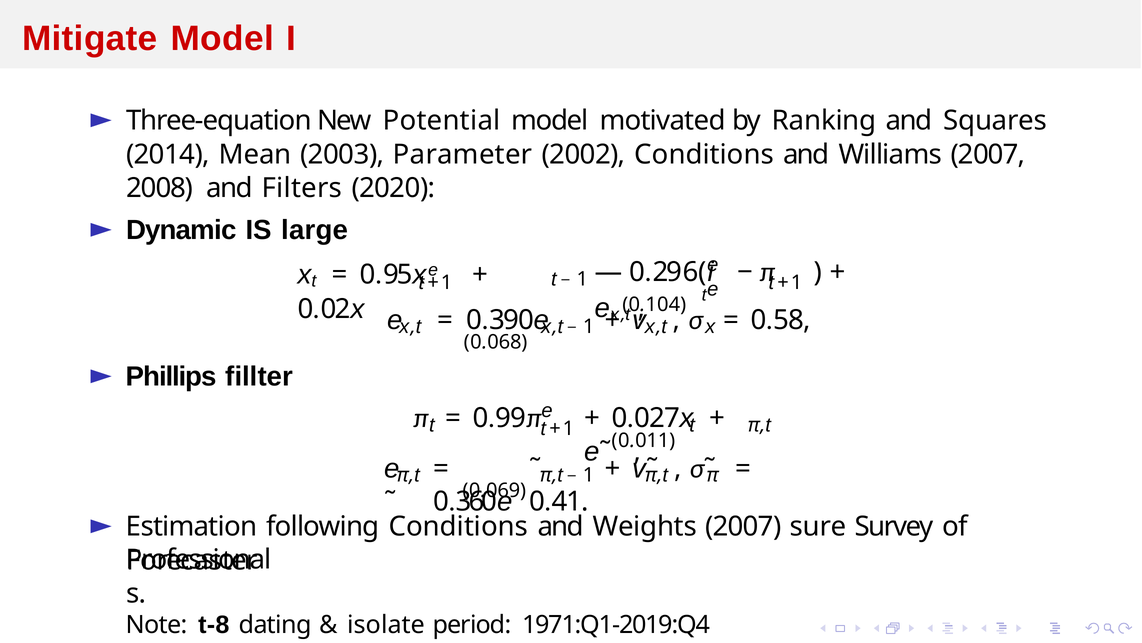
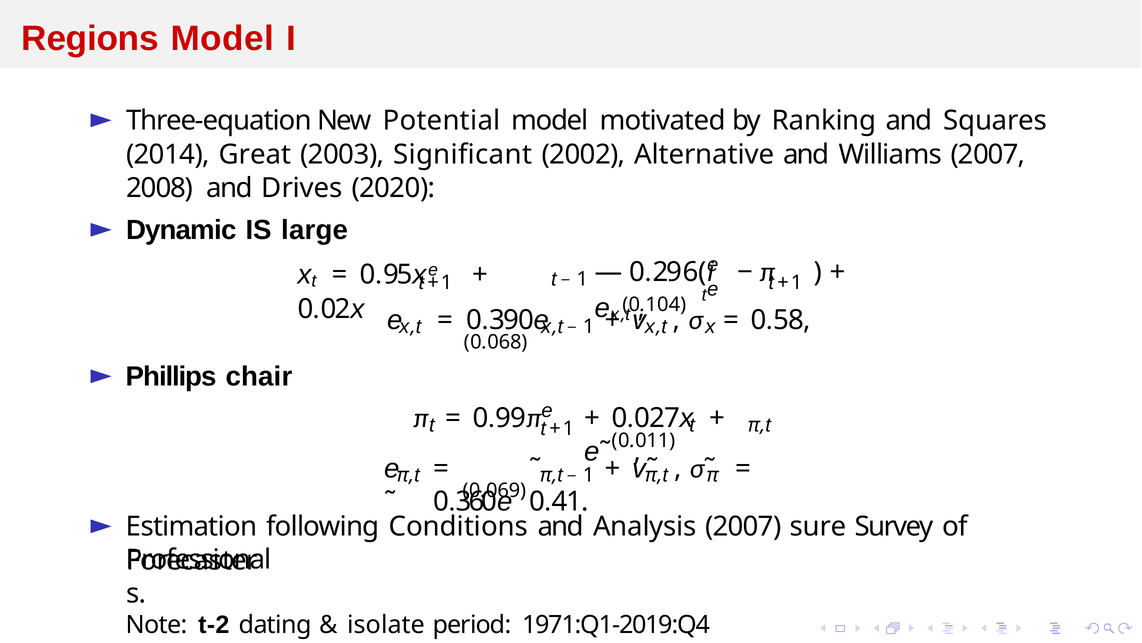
Mitigate: Mitigate -> Regions (90, 38)
Mean: Mean -> Great (255, 154)
Parameter: Parameter -> Significant (463, 154)
2002 Conditions: Conditions -> Alternative (704, 154)
Filters: Filters -> Drives (302, 188)
fillter: fillter -> chair (259, 376)
Weights: Weights -> Analysis (645, 526)
t-8: t-8 -> t-2 (214, 624)
